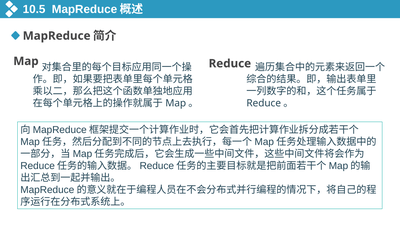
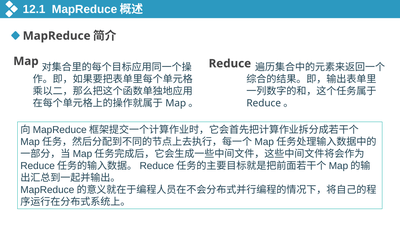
10.5: 10.5 -> 12.1 (34, 9)
